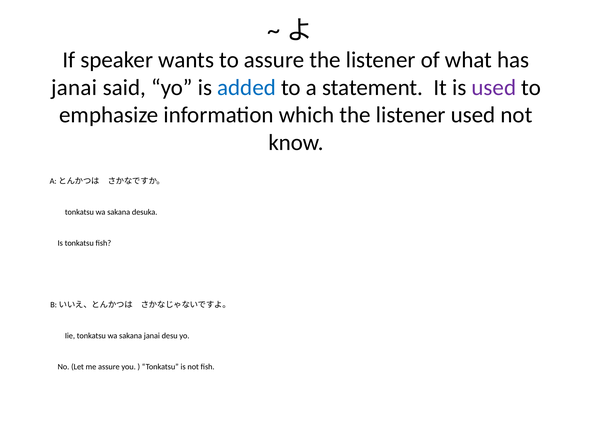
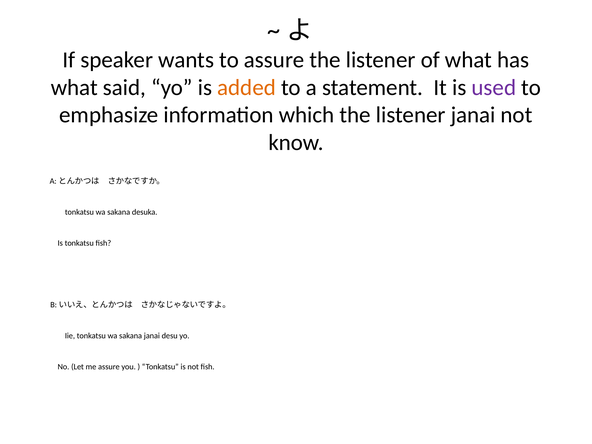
janai: janai -> what (74, 87)
added colour: blue -> orange (247, 87)
listener used: used -> janai (473, 115)
